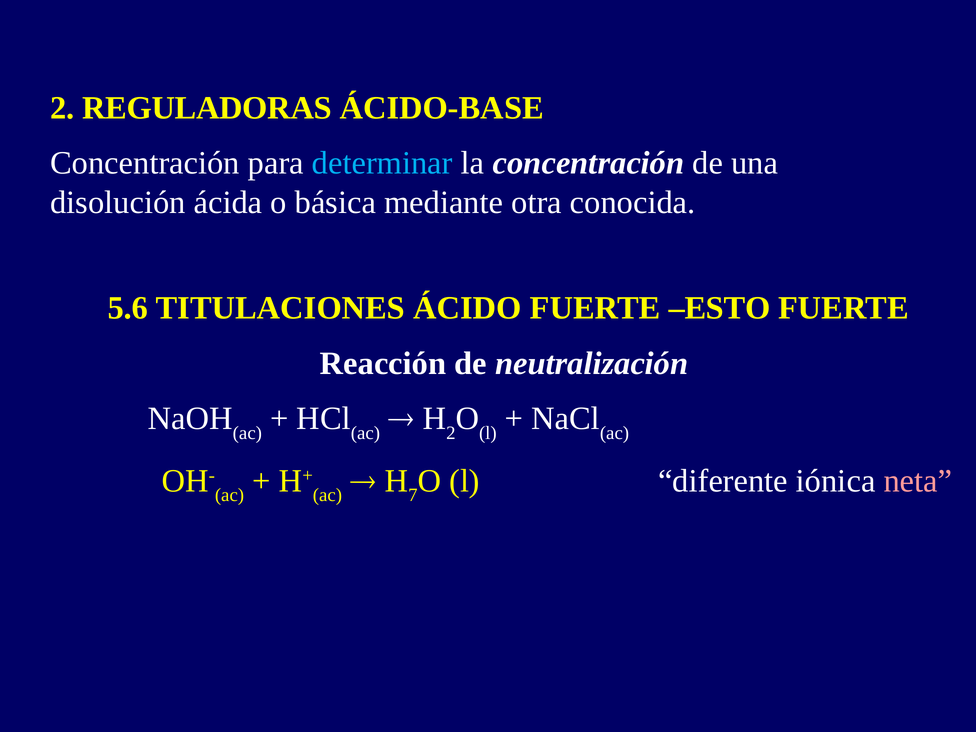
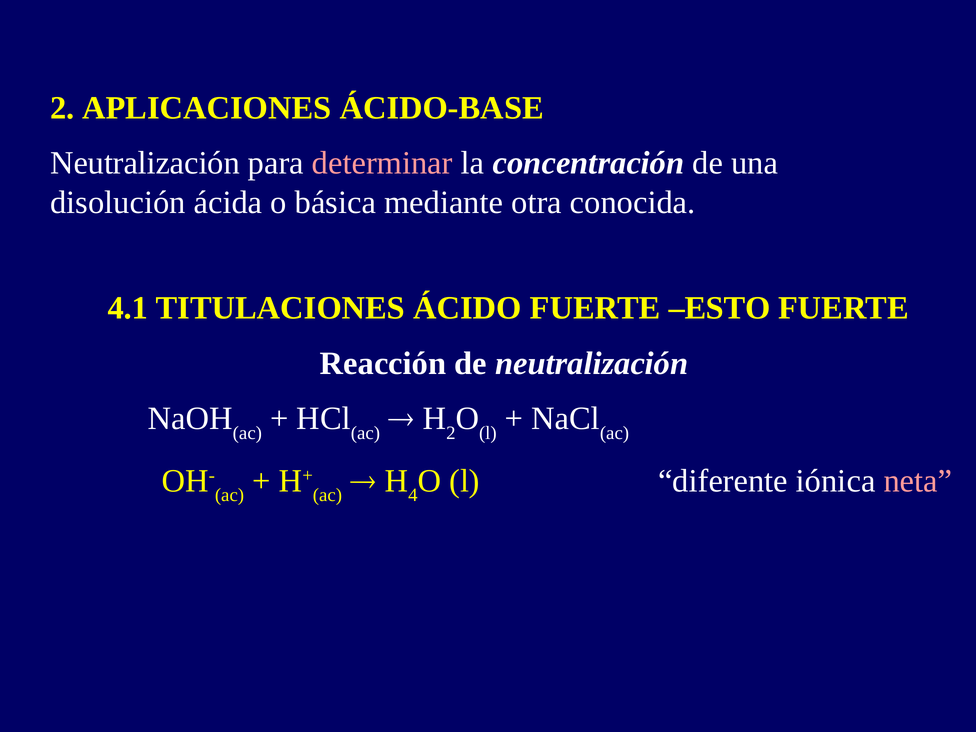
REGULADORAS: REGULADORAS -> APLICACIONES (207, 108)
Concentración: Concentración -> Neutralización (145, 163)
determinar colour: light blue -> pink (382, 163)
5.6: 5.6 -> 4.1 (128, 308)
7: 7 -> 4 (413, 495)
